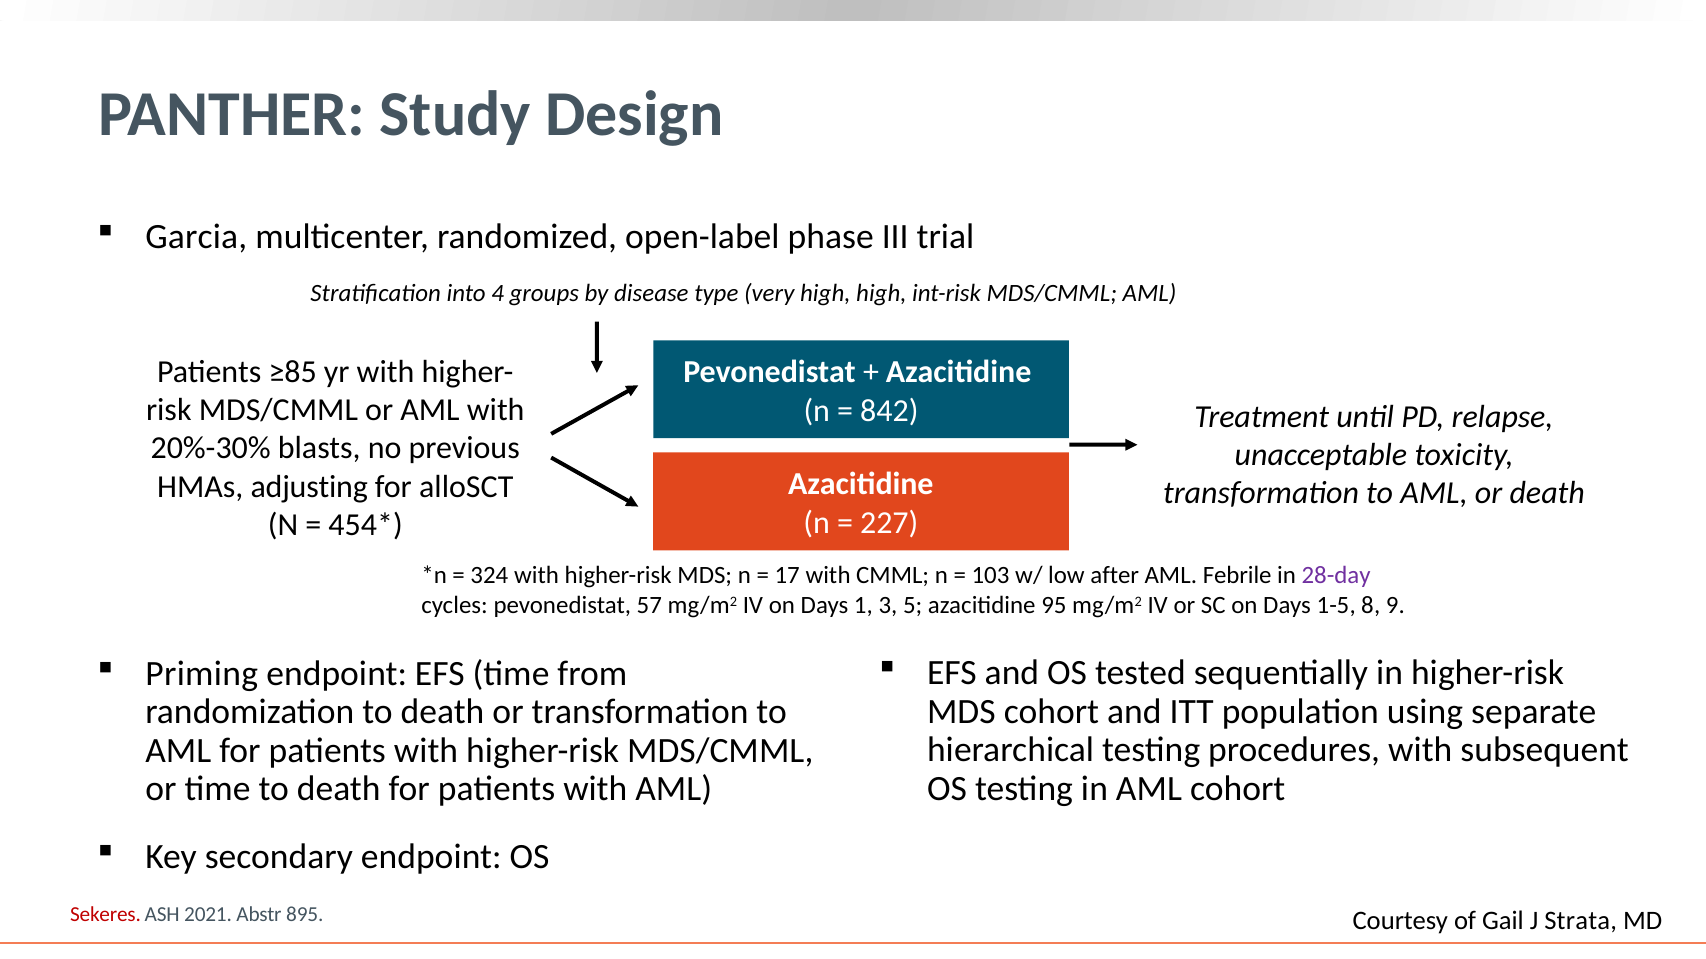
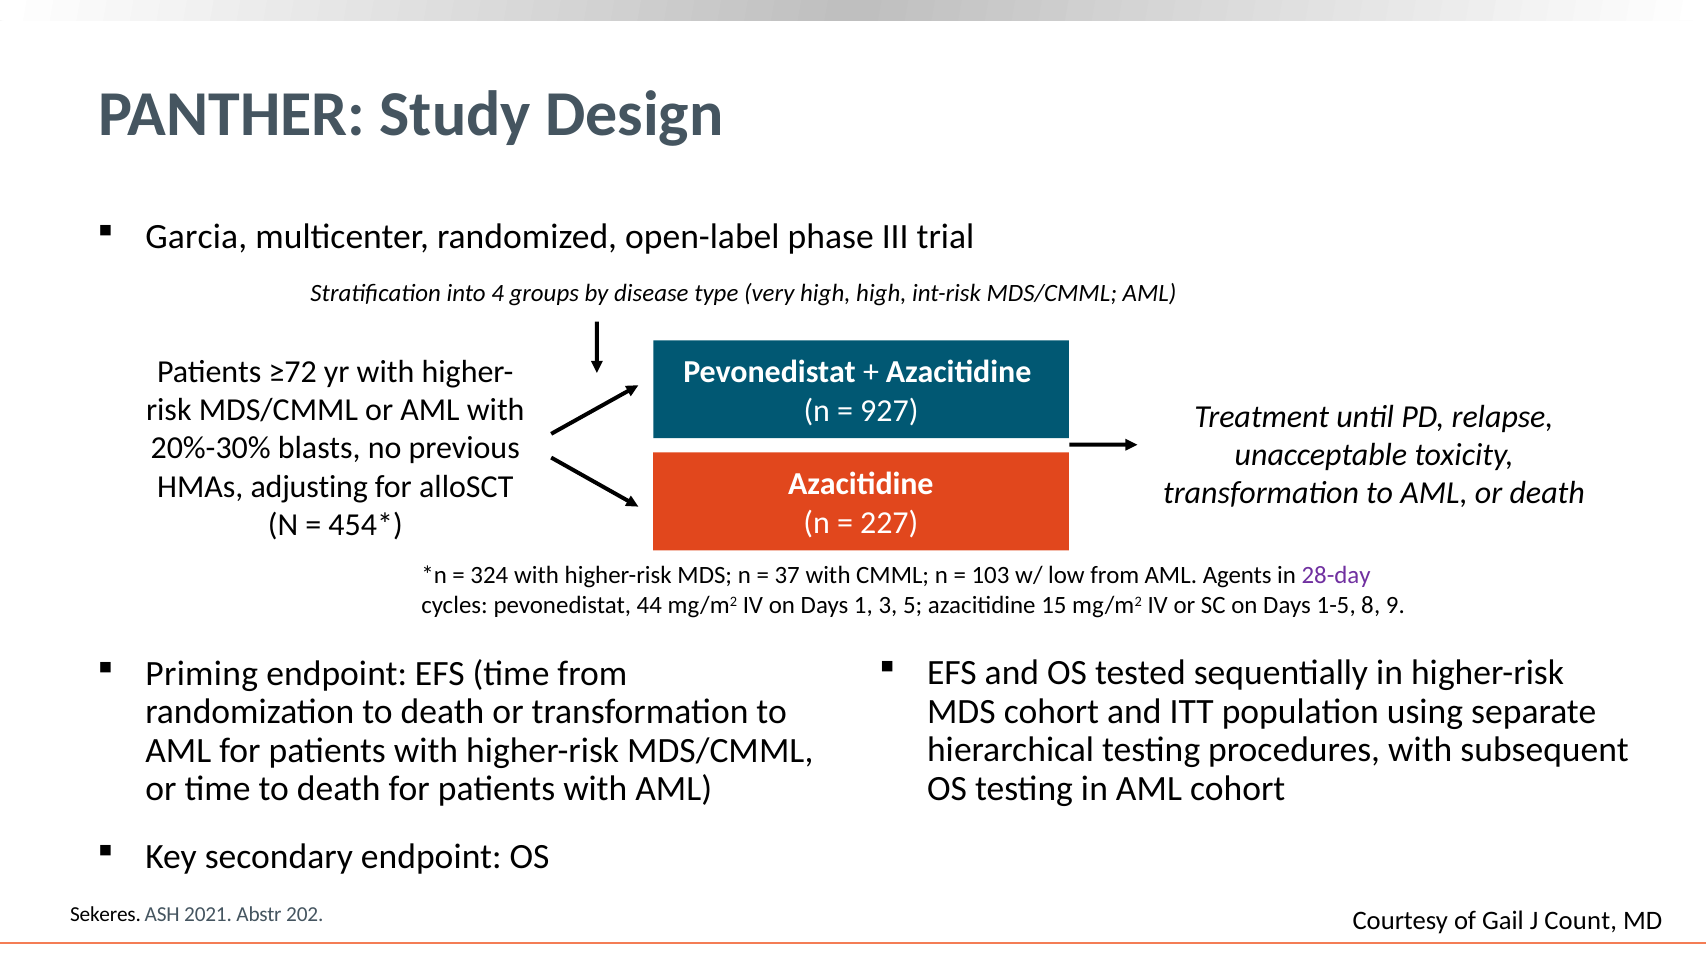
≥85: ≥85 -> ≥72 (293, 372)
842: 842 -> 927 (889, 411)
17: 17 -> 37 (787, 576)
low after: after -> from (1115, 576)
Febrile: Febrile -> Agents (1237, 576)
57: 57 -> 44 (649, 606)
95: 95 -> 15 (1054, 606)
Sekeres colour: red -> black (105, 915)
895: 895 -> 202 (305, 915)
Strata: Strata -> Count (1581, 922)
